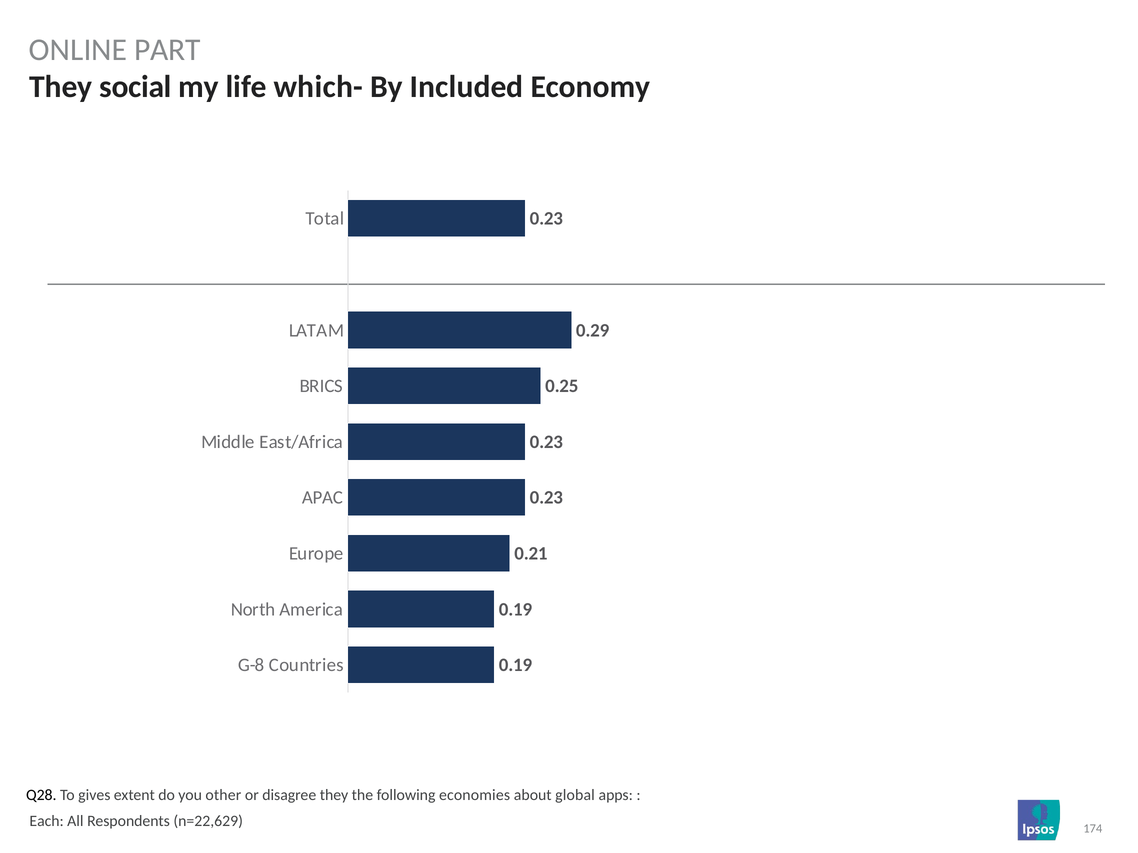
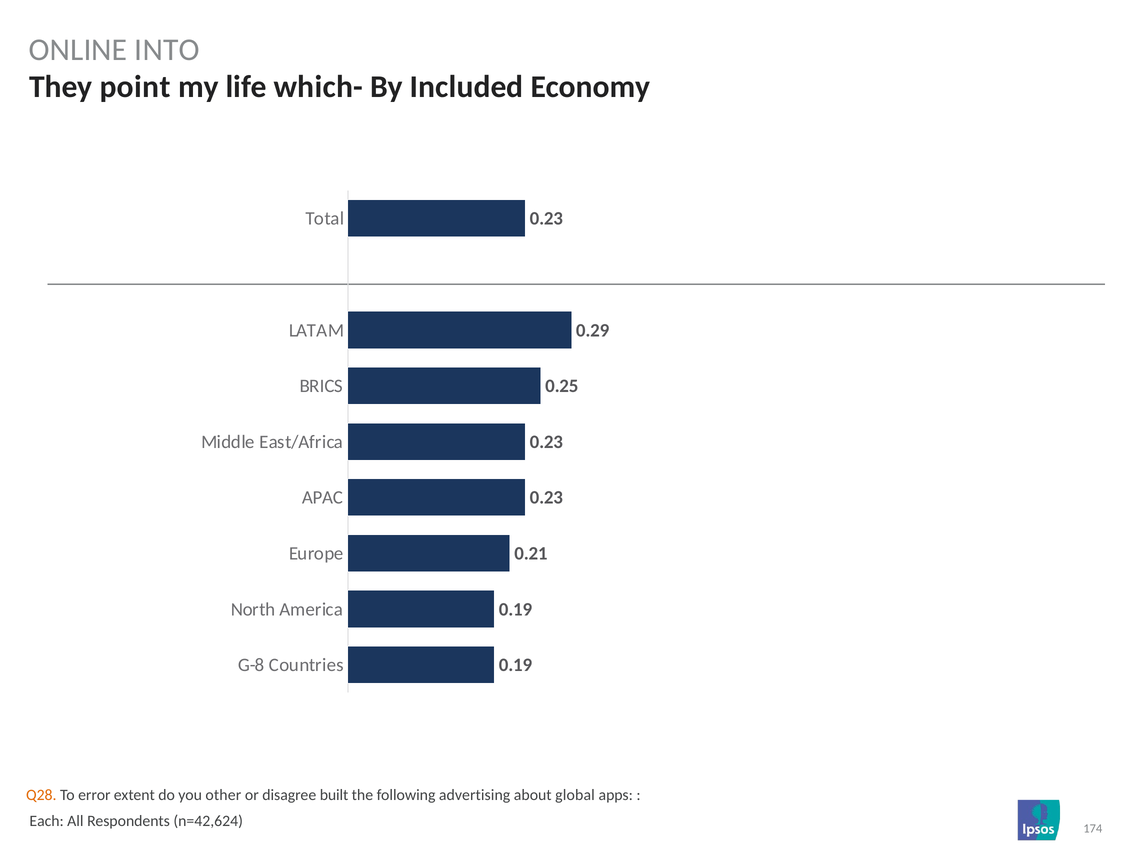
PART: PART -> INTO (167, 50)
social: social -> point (135, 87)
Q28 colour: black -> orange (41, 796)
gives: gives -> error (94, 796)
disagree they: they -> built (334, 796)
economies: economies -> advertising (475, 796)
n=22,629: n=22,629 -> n=42,624 (208, 822)
